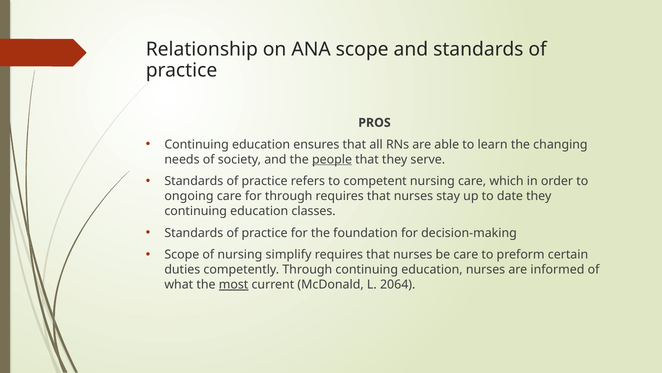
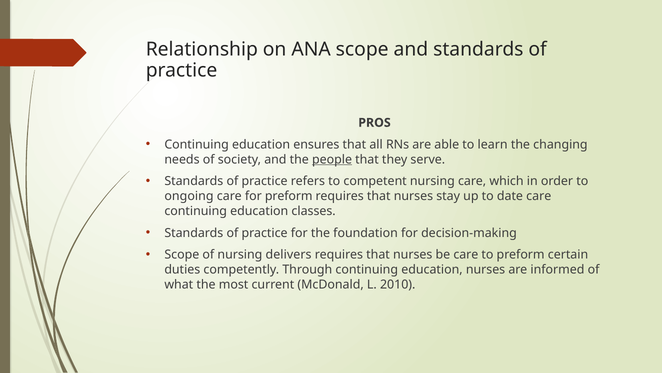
for through: through -> preform (289, 196)
date they: they -> care (539, 196)
simplify: simplify -> delivers (289, 254)
most underline: present -> none (234, 284)
2064: 2064 -> 2010 (398, 284)
